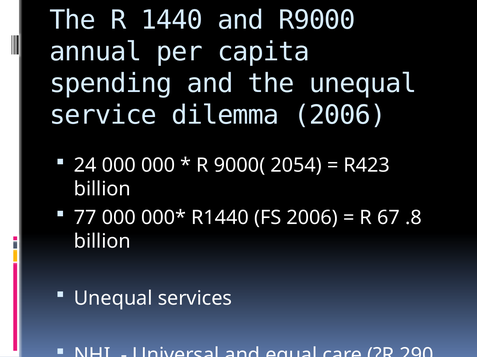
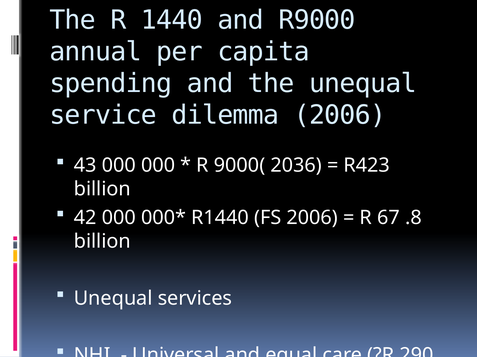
24: 24 -> 43 (85, 166)
2054: 2054 -> 2036 (296, 166)
77: 77 -> 42 (85, 218)
